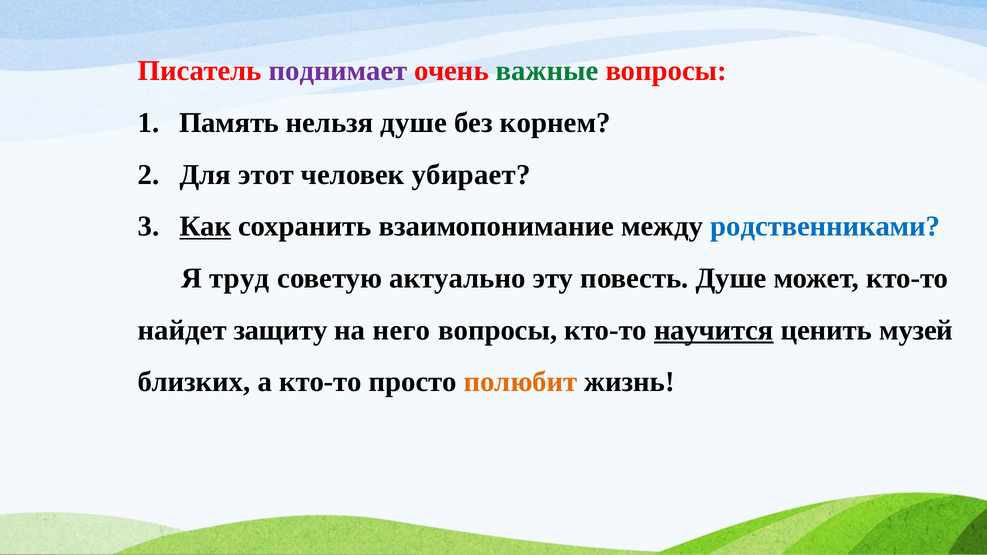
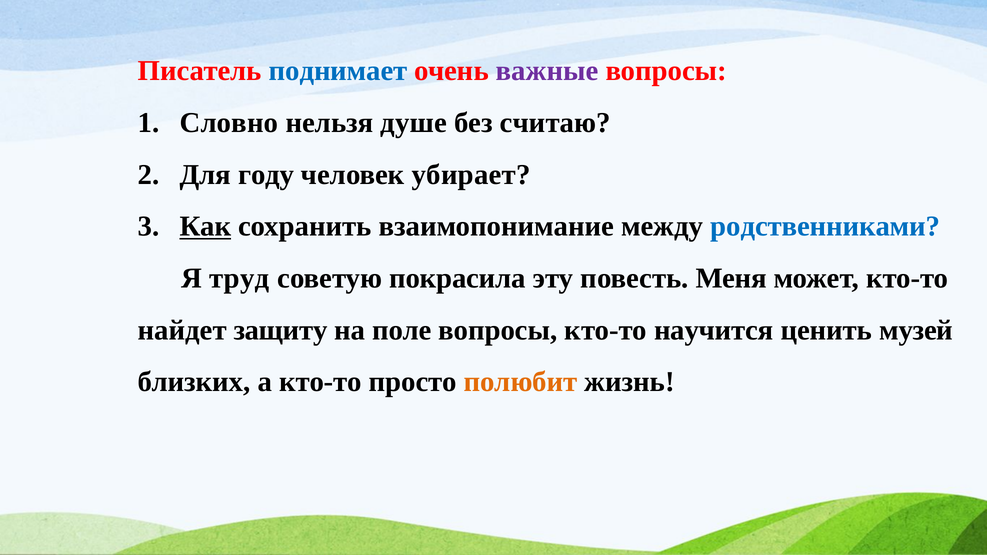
поднимает colour: purple -> blue (338, 71)
важные colour: green -> purple (547, 71)
Память: Память -> Словно (229, 123)
корнем: корнем -> считаю (555, 123)
этот: этот -> году (266, 175)
актуально: актуально -> покрасила (457, 278)
повесть Душе: Душе -> Меня (731, 278)
него: него -> поле (402, 330)
научится underline: present -> none (714, 330)
